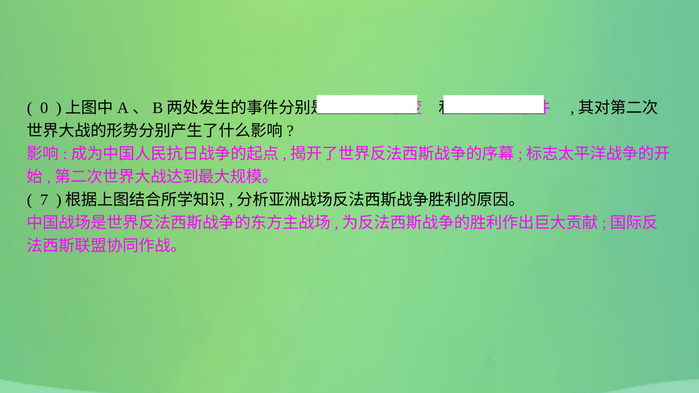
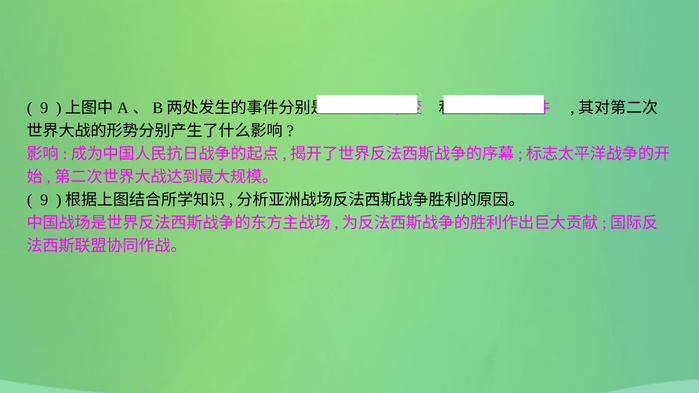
0: 0 -> 9 (44, 108)
7: 7 -> 9 (44, 200)
